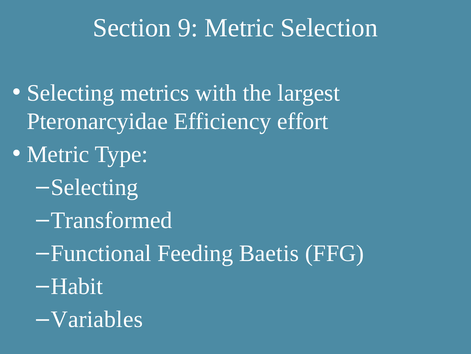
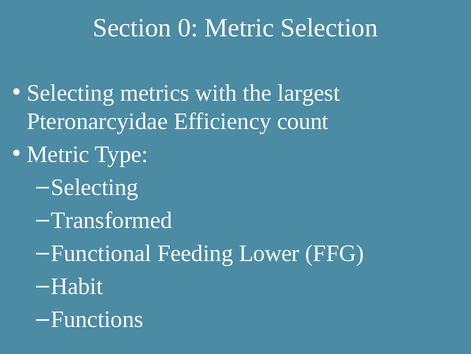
9: 9 -> 0 (188, 28)
effort: effort -> count (303, 121)
Baetis: Baetis -> Lower (269, 253)
Variables: Variables -> Functions (97, 319)
